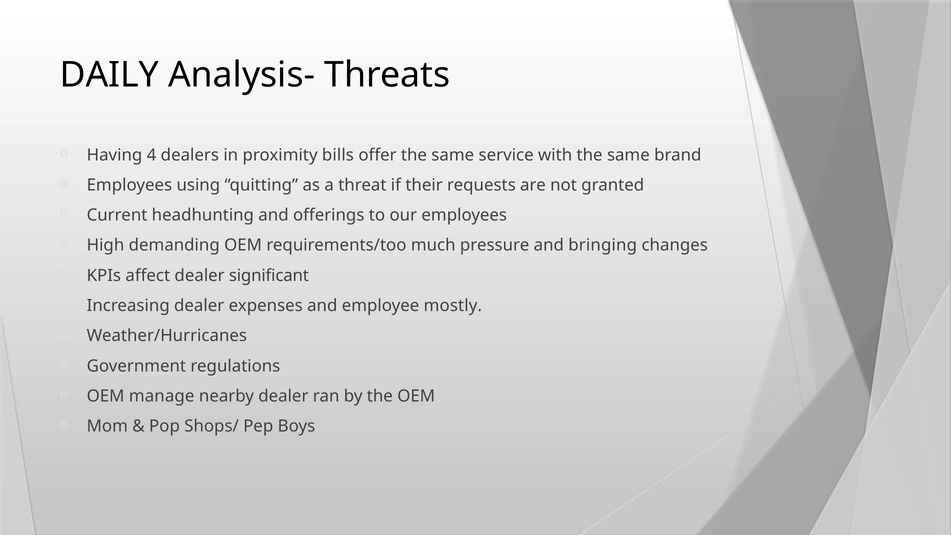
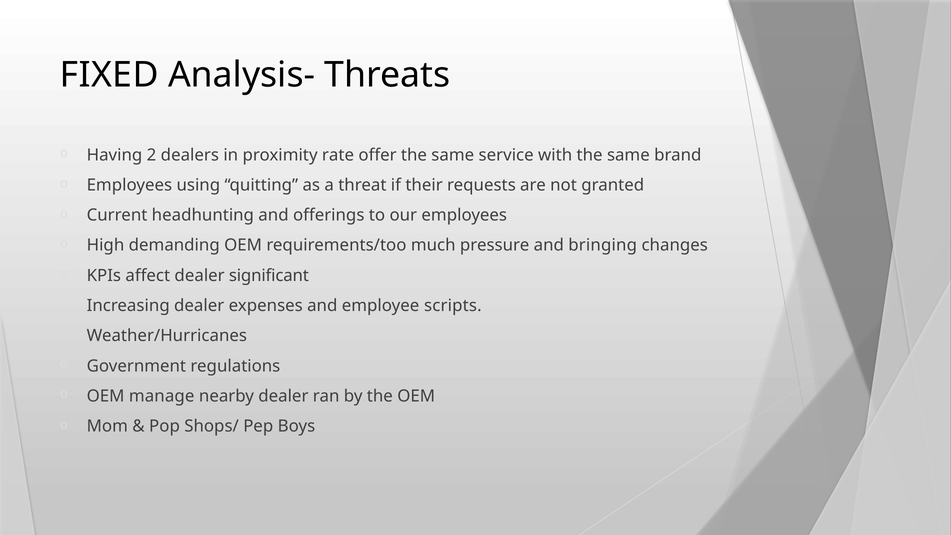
DAILY: DAILY -> FIXED (109, 75)
4: 4 -> 2 (152, 155)
bills: bills -> rate (338, 155)
mostly: mostly -> scripts (453, 306)
